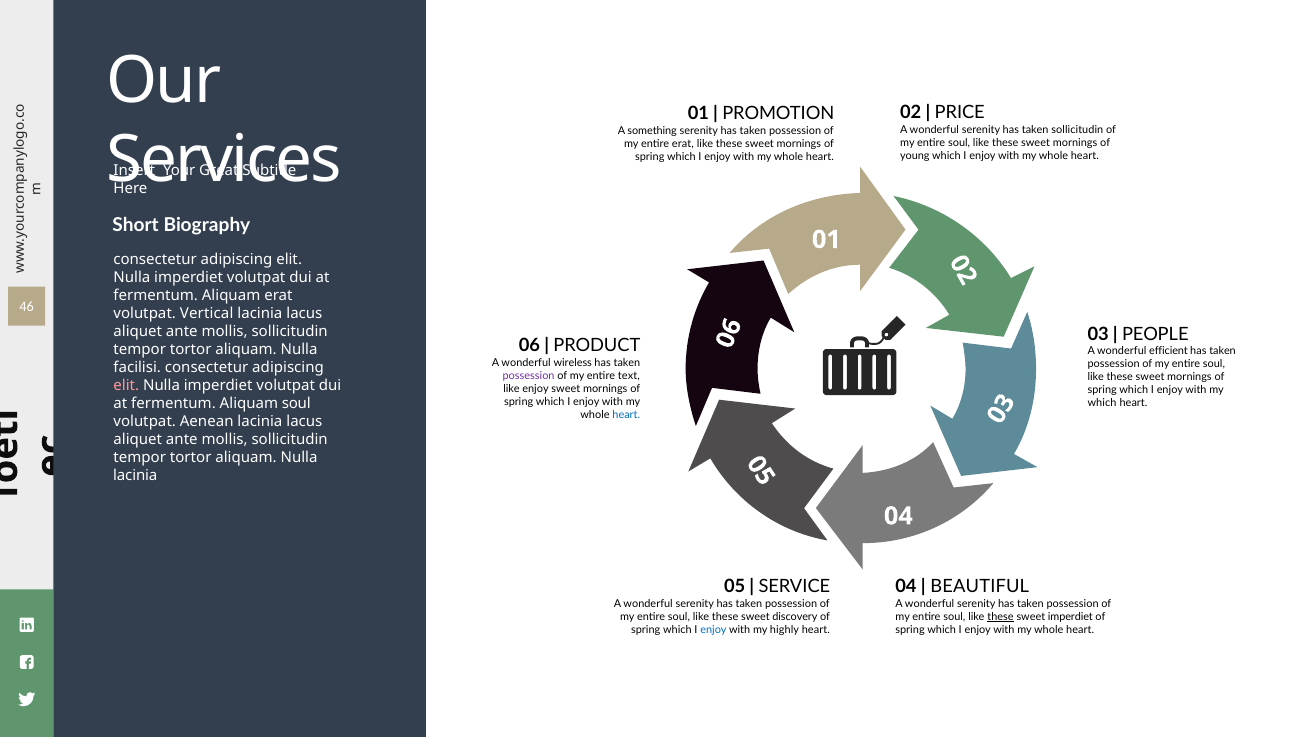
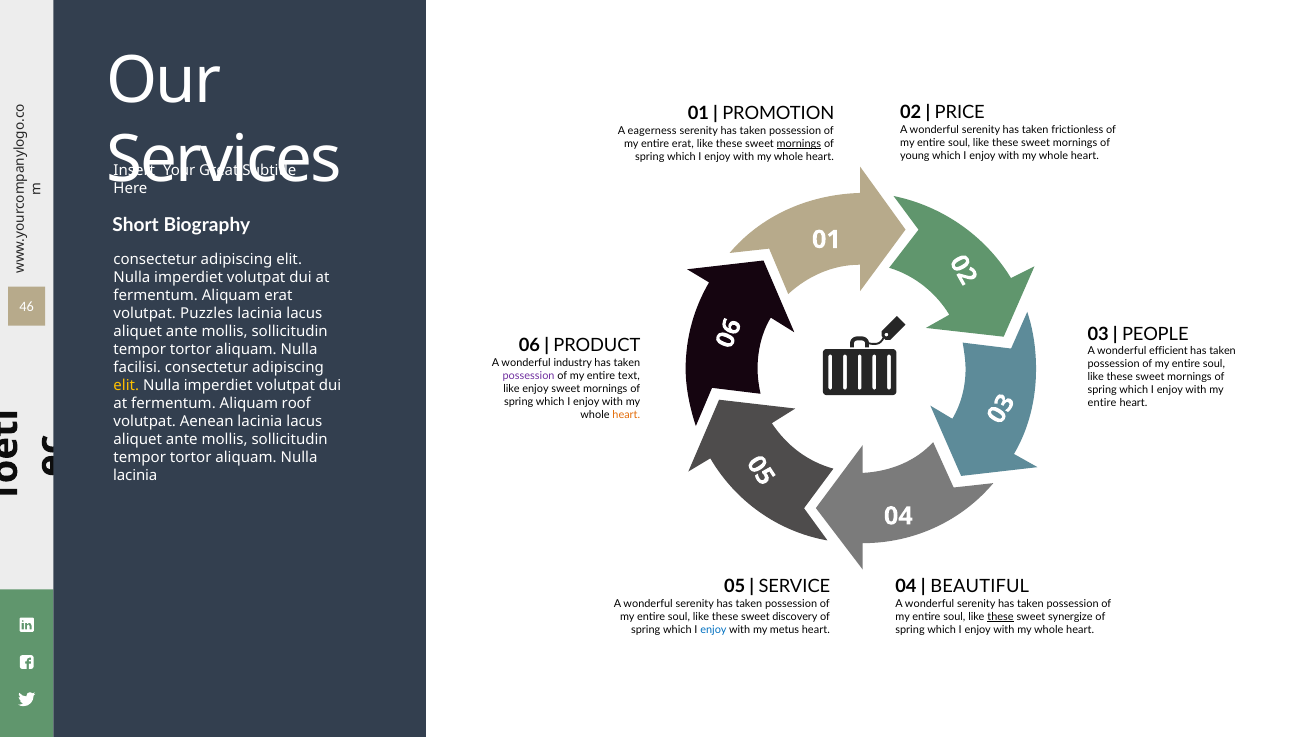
taken sollicitudin: sollicitudin -> frictionless (1077, 130)
something: something -> eagerness (652, 131)
mornings underline: none -> present (799, 144)
Vertical: Vertical -> Puzzles (207, 314)
wireless: wireless -> industry (573, 363)
elit colour: pink -> yellow (126, 386)
which: which -> entire (1102, 404)
Aliquam soul: soul -> roof (296, 404)
heart colour: blue -> orange (626, 415)
sweet imperdiet: imperdiet -> synergize (1070, 617)
highly: highly -> metus (785, 630)
